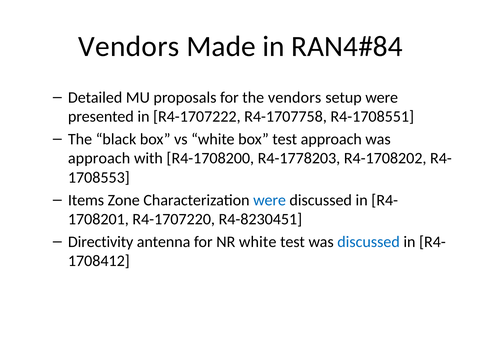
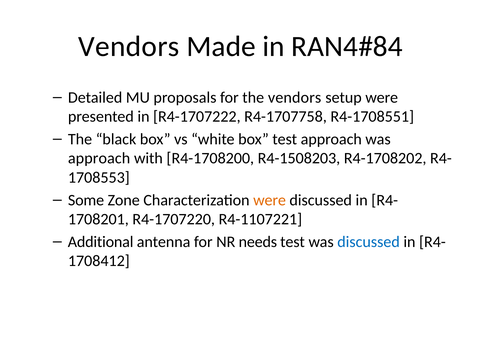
R4-1778203: R4-1778203 -> R4-1508203 (299, 158)
Items: Items -> Some (86, 200)
were colour: blue -> orange (270, 200)
R4-8230451: R4-8230451 -> R4-1107221 (260, 219)
Directivity: Directivity -> Additional (101, 242)
NR white: white -> needs (258, 242)
